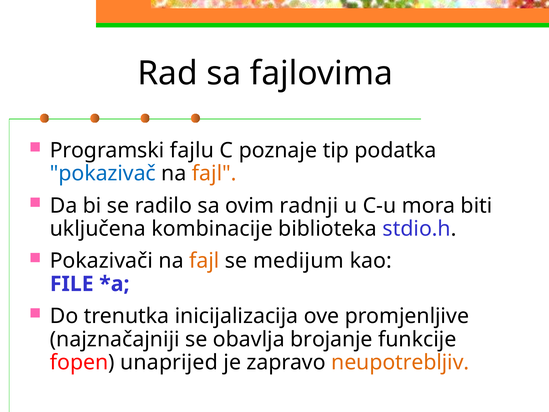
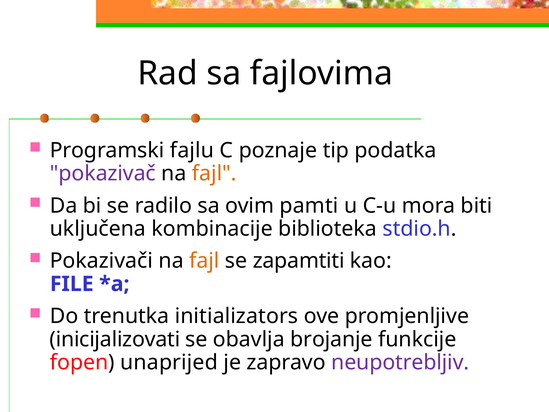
pokazivač colour: blue -> purple (103, 173)
radnji: radnji -> pamti (309, 206)
medijum: medijum -> zapamtiti (299, 261)
inicijalizacija: inicijalizacija -> initializators (236, 316)
najznačajniji: najznačajniji -> inicijalizovati (115, 339)
neupotrebljiv colour: orange -> purple (400, 362)
